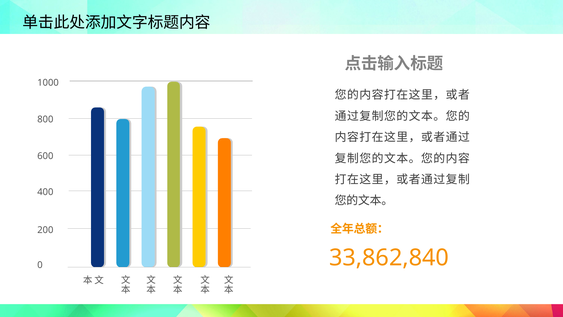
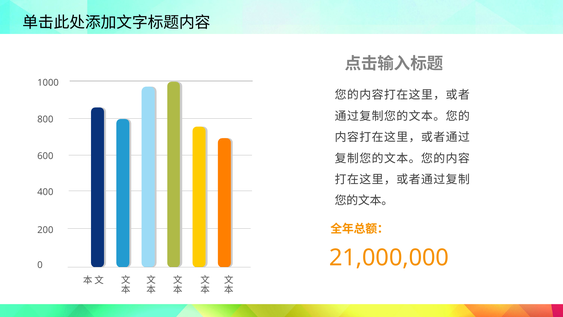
33,862,840: 33,862,840 -> 21,000,000 (389, 257)
